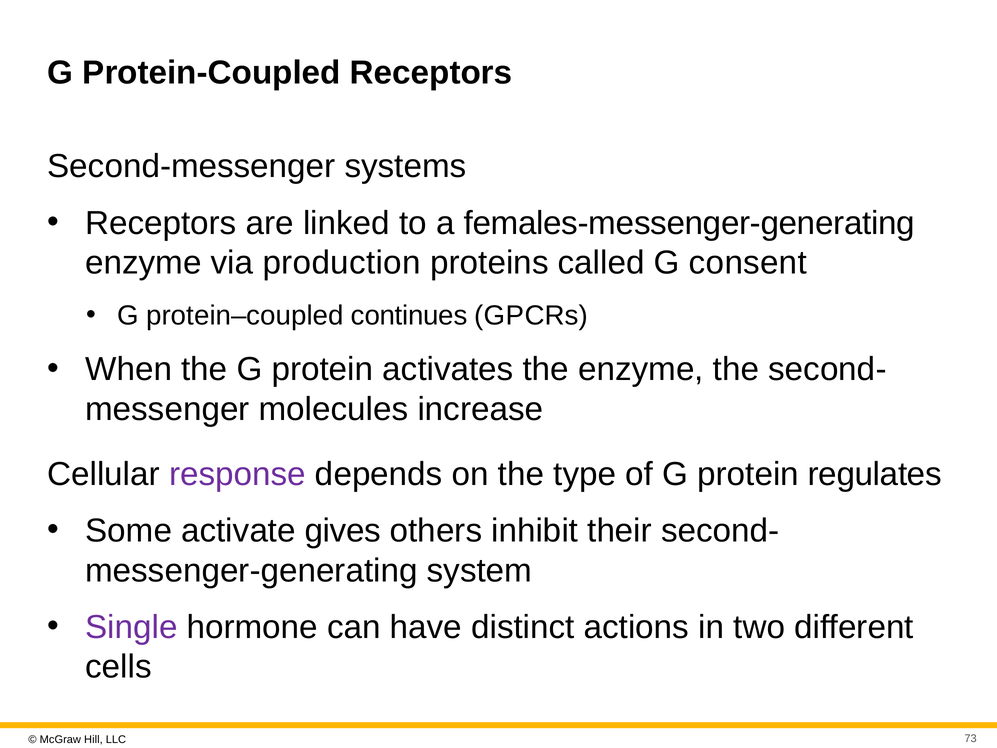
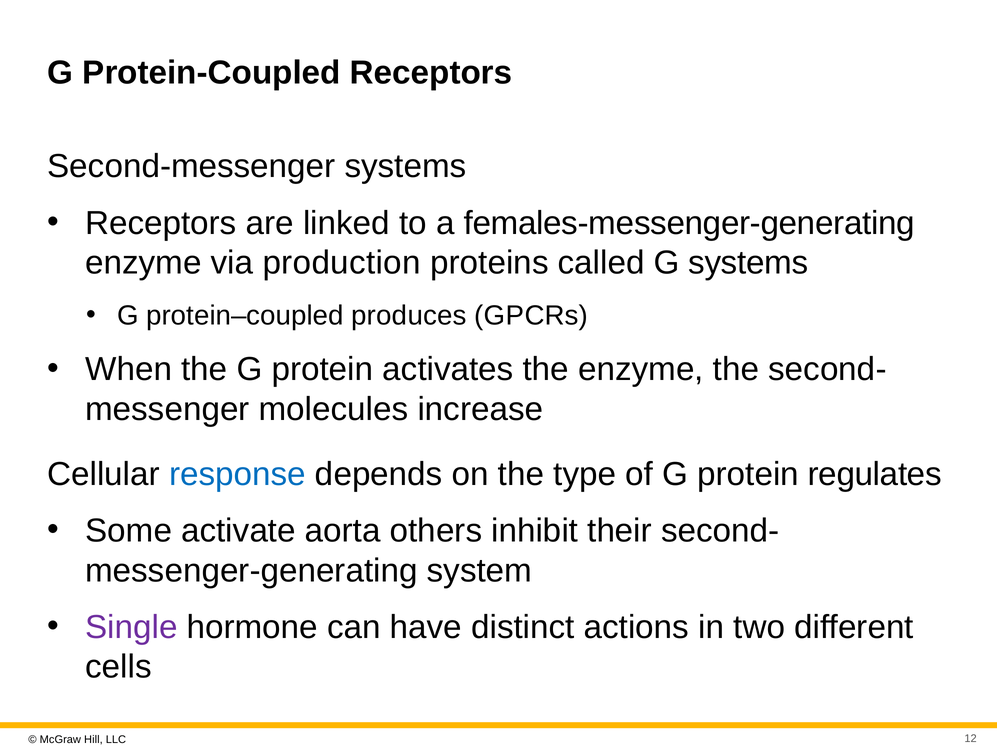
G consent: consent -> systems (748, 263)
continues: continues -> produces (409, 316)
response colour: purple -> blue (237, 474)
gives: gives -> aorta (343, 530)
73: 73 -> 12 (971, 738)
